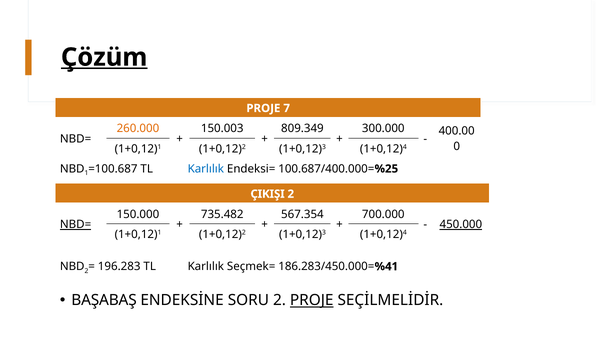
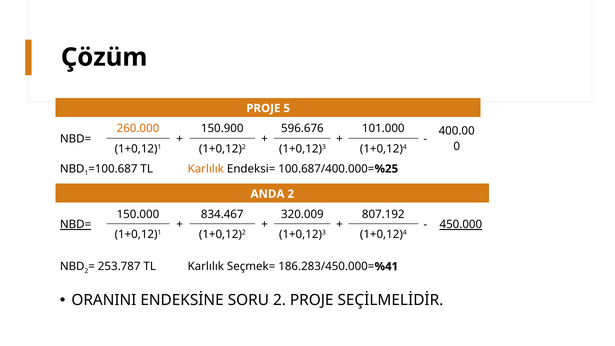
Çözüm underline: present -> none (104, 57)
7: 7 -> 5 (287, 108)
150.003: 150.003 -> 150.900 (222, 129)
809.349: 809.349 -> 596.676 (302, 129)
300.000: 300.000 -> 101.000 (383, 129)
Karlılık colour: blue -> orange (206, 169)
ÇIKIŞI: ÇIKIŞI -> ANDA (267, 194)
735.482: 735.482 -> 834.467 (222, 214)
567.354: 567.354 -> 320.009 (302, 214)
700.000: 700.000 -> 807.192 (383, 214)
196.283: 196.283 -> 253.787 (119, 266)
BAŞABAŞ: BAŞABAŞ -> ORANINI (104, 300)
PROJE underline: present -> none (312, 300)
